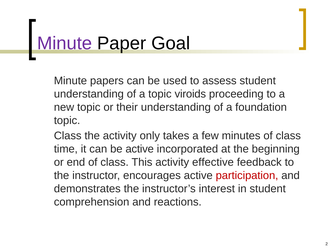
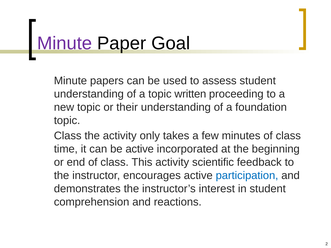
viroids: viroids -> written (190, 94)
effective: effective -> scientific (213, 162)
participation colour: red -> blue (247, 176)
